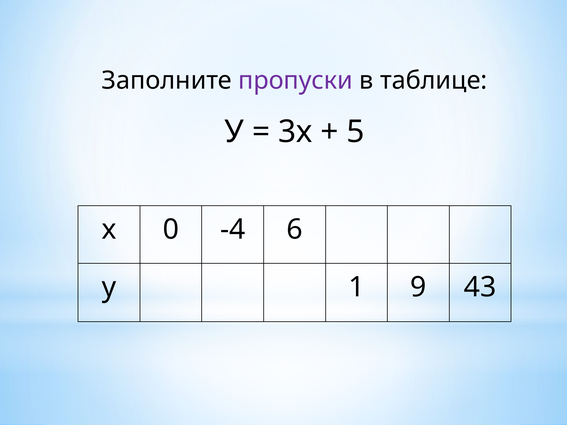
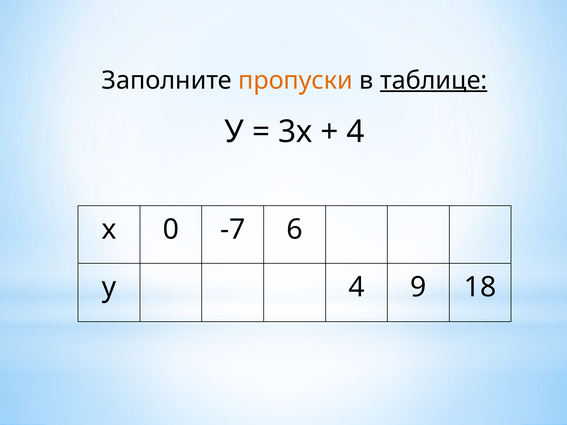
пропуски colour: purple -> orange (296, 80)
таблице underline: none -> present (434, 80)
5: 5 -> 4 (356, 132)
-4: -4 -> -7 (233, 230)
у 1: 1 -> 4 (357, 287)
43: 43 -> 18 (480, 287)
